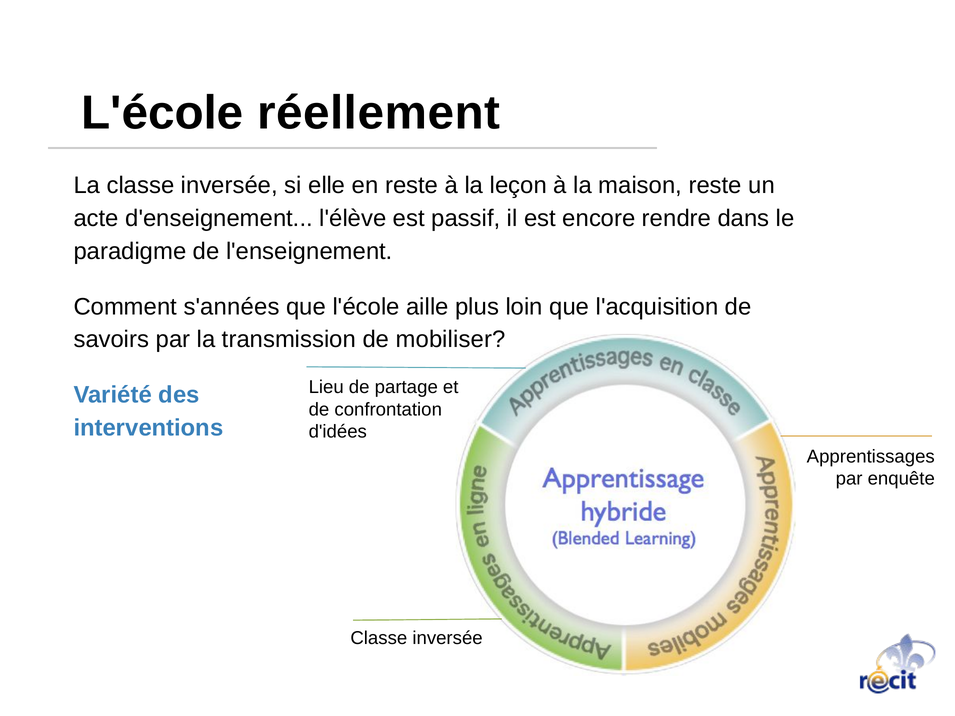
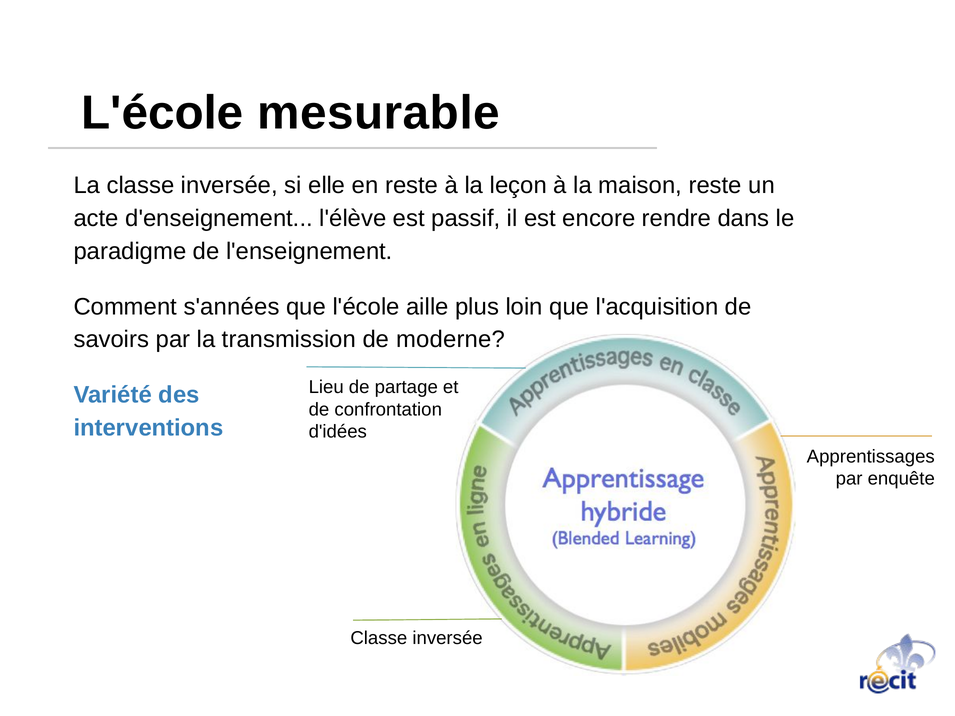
réellement: réellement -> mesurable (379, 113)
mobiliser: mobiliser -> moderne (451, 340)
